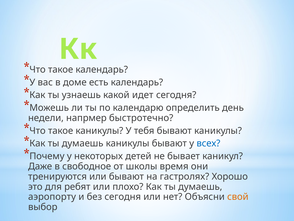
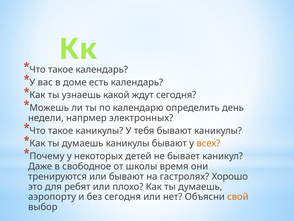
идет: идет -> ждут (143, 95)
быстротечно: быстротечно -> электронных (141, 118)
всех colour: blue -> orange (208, 143)
